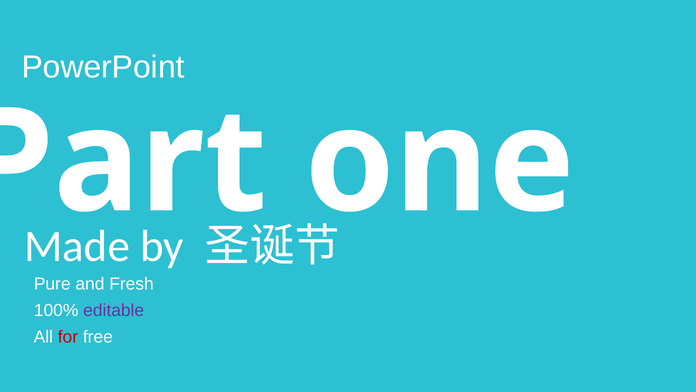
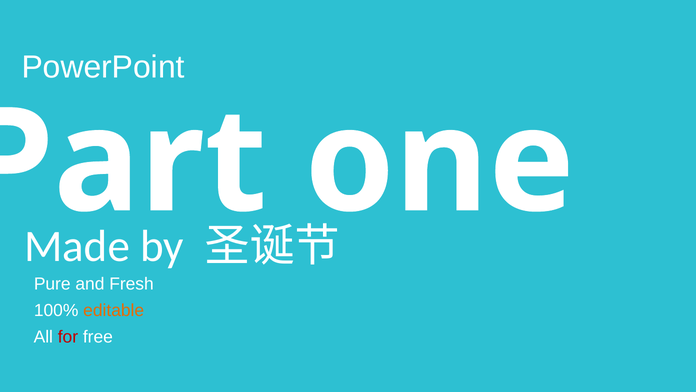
editable colour: purple -> orange (114, 310)
